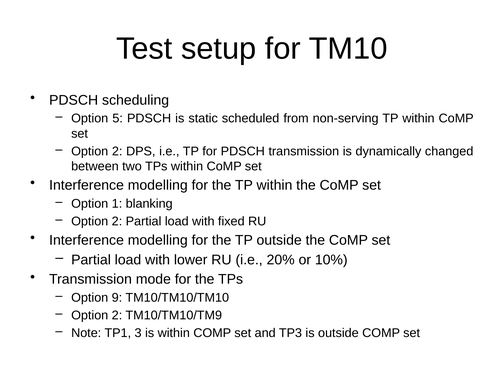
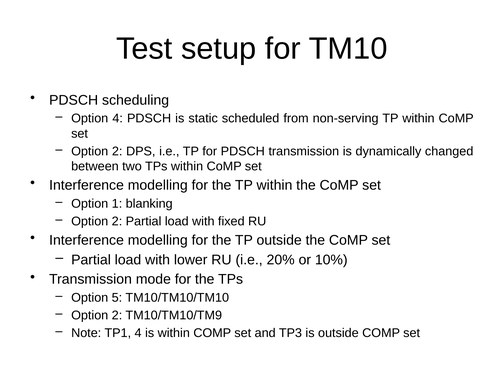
Option 5: 5 -> 4 (118, 118)
9: 9 -> 5 (117, 298)
TP1 3: 3 -> 4 (138, 333)
